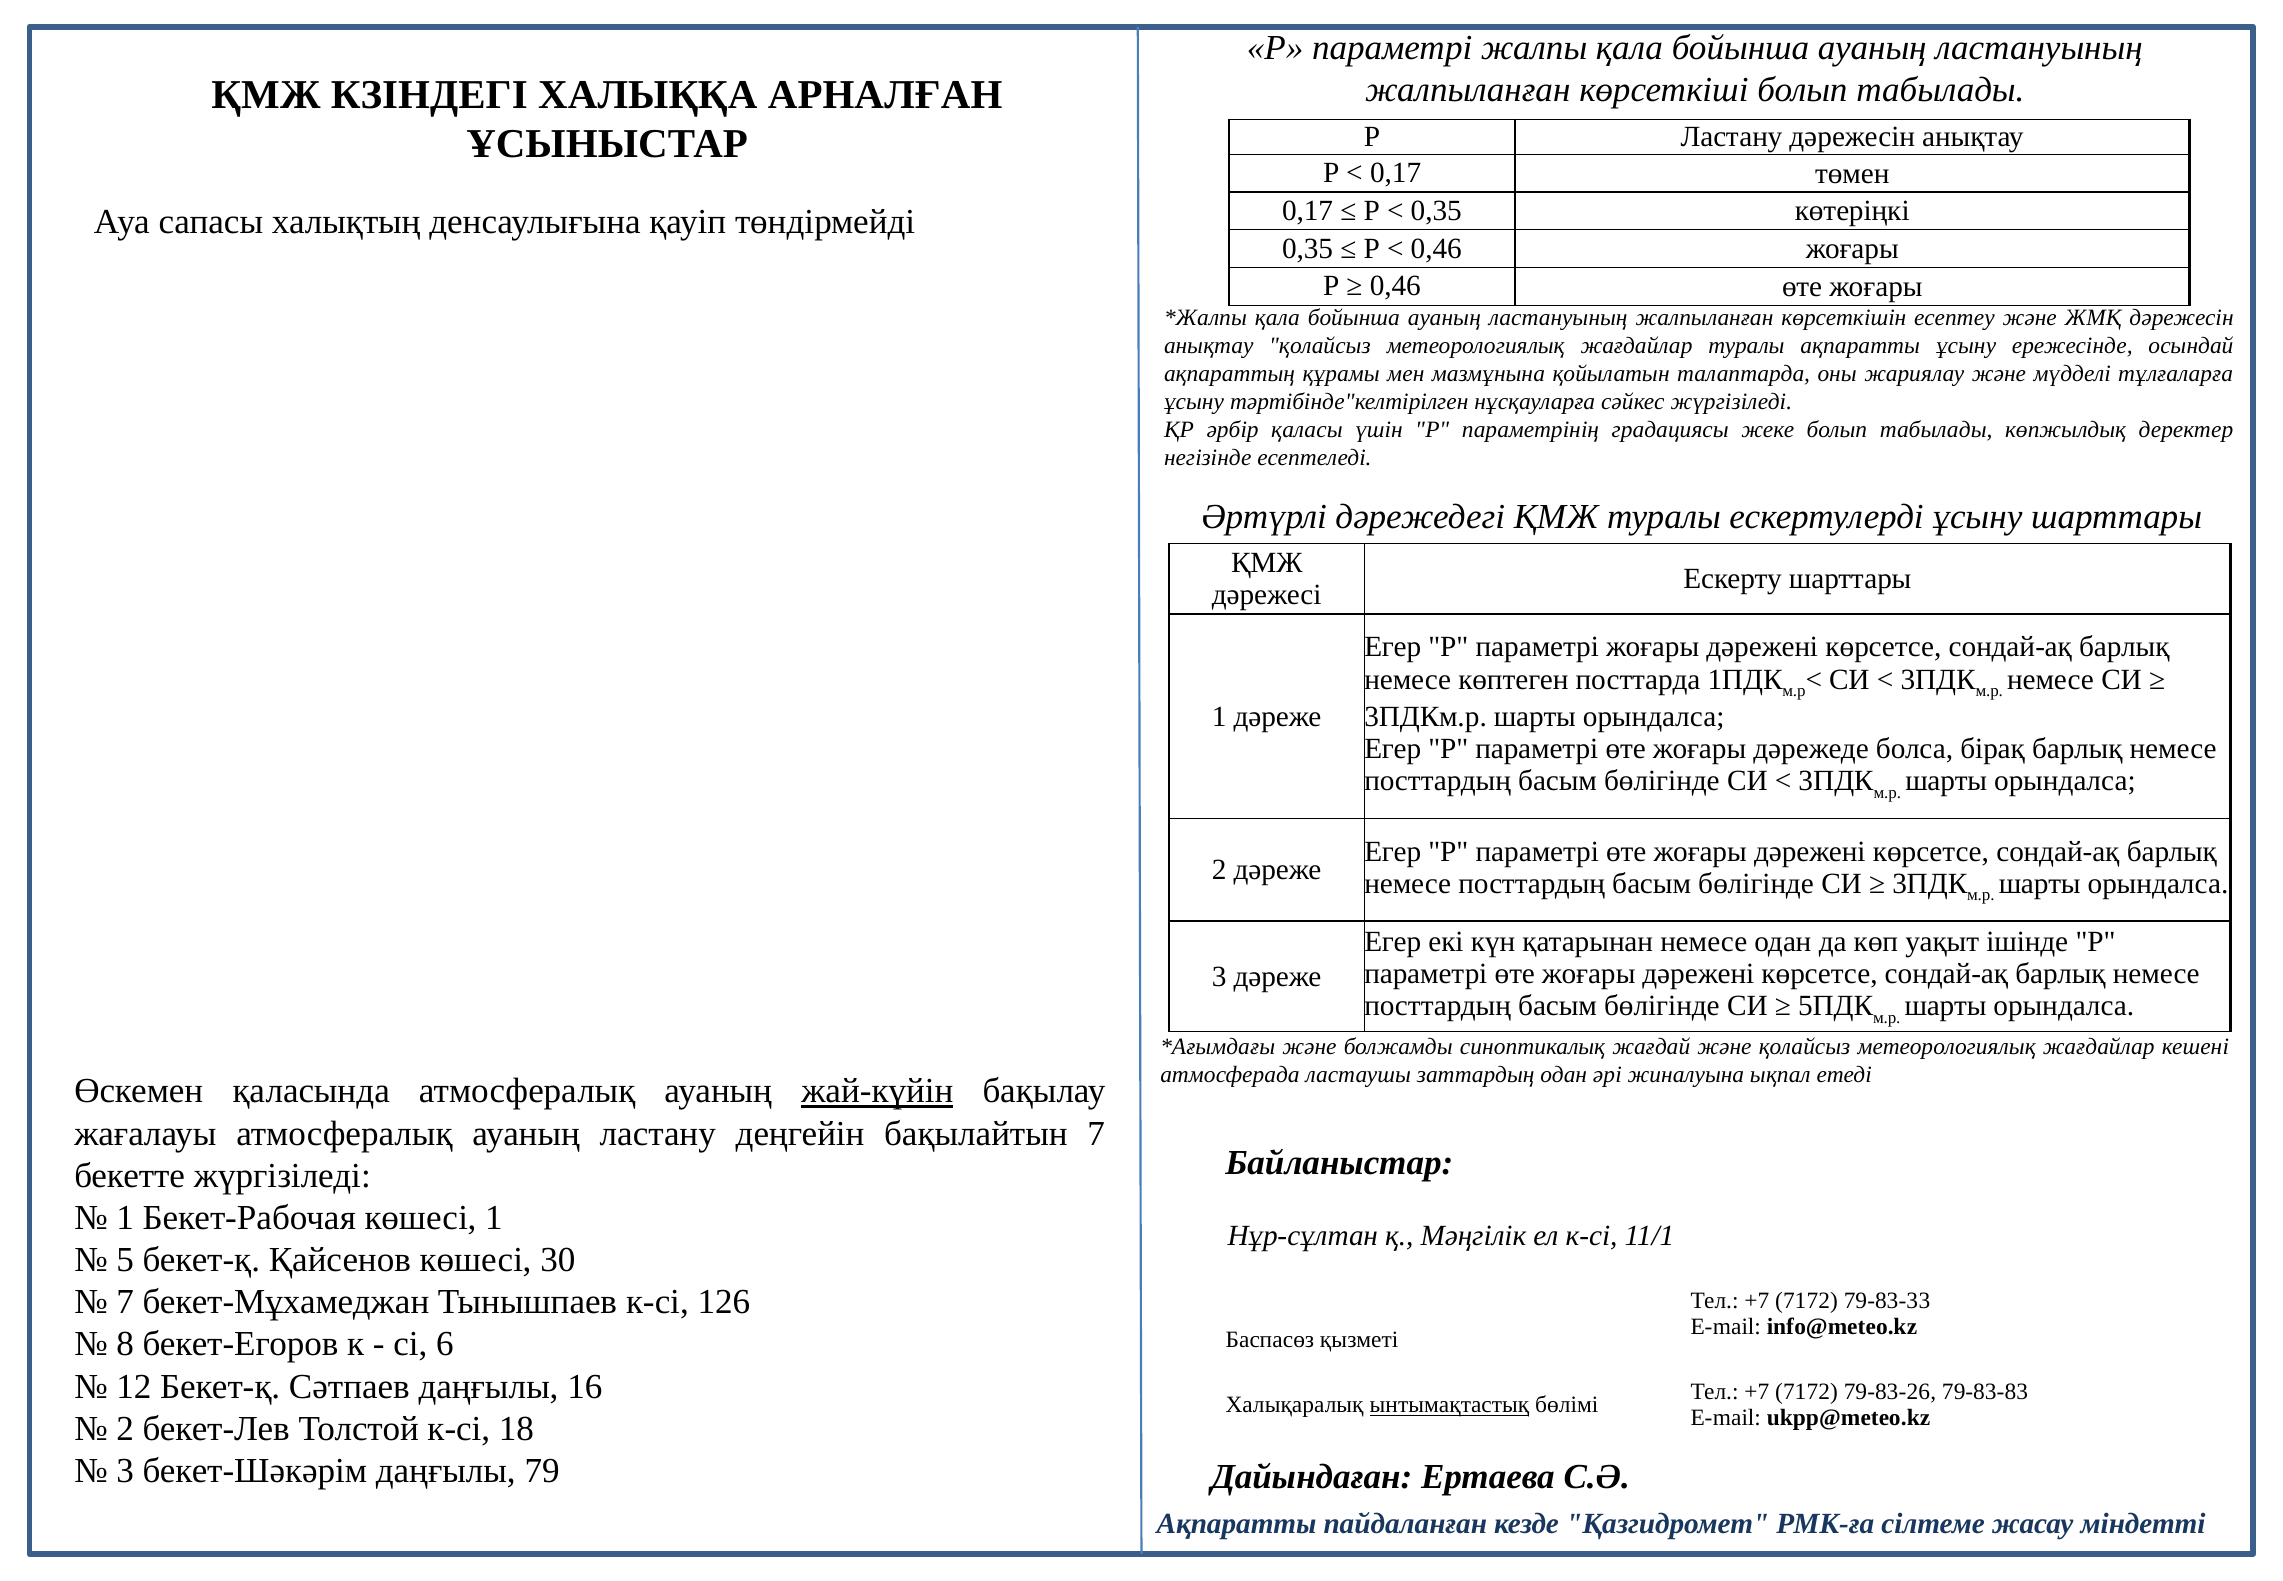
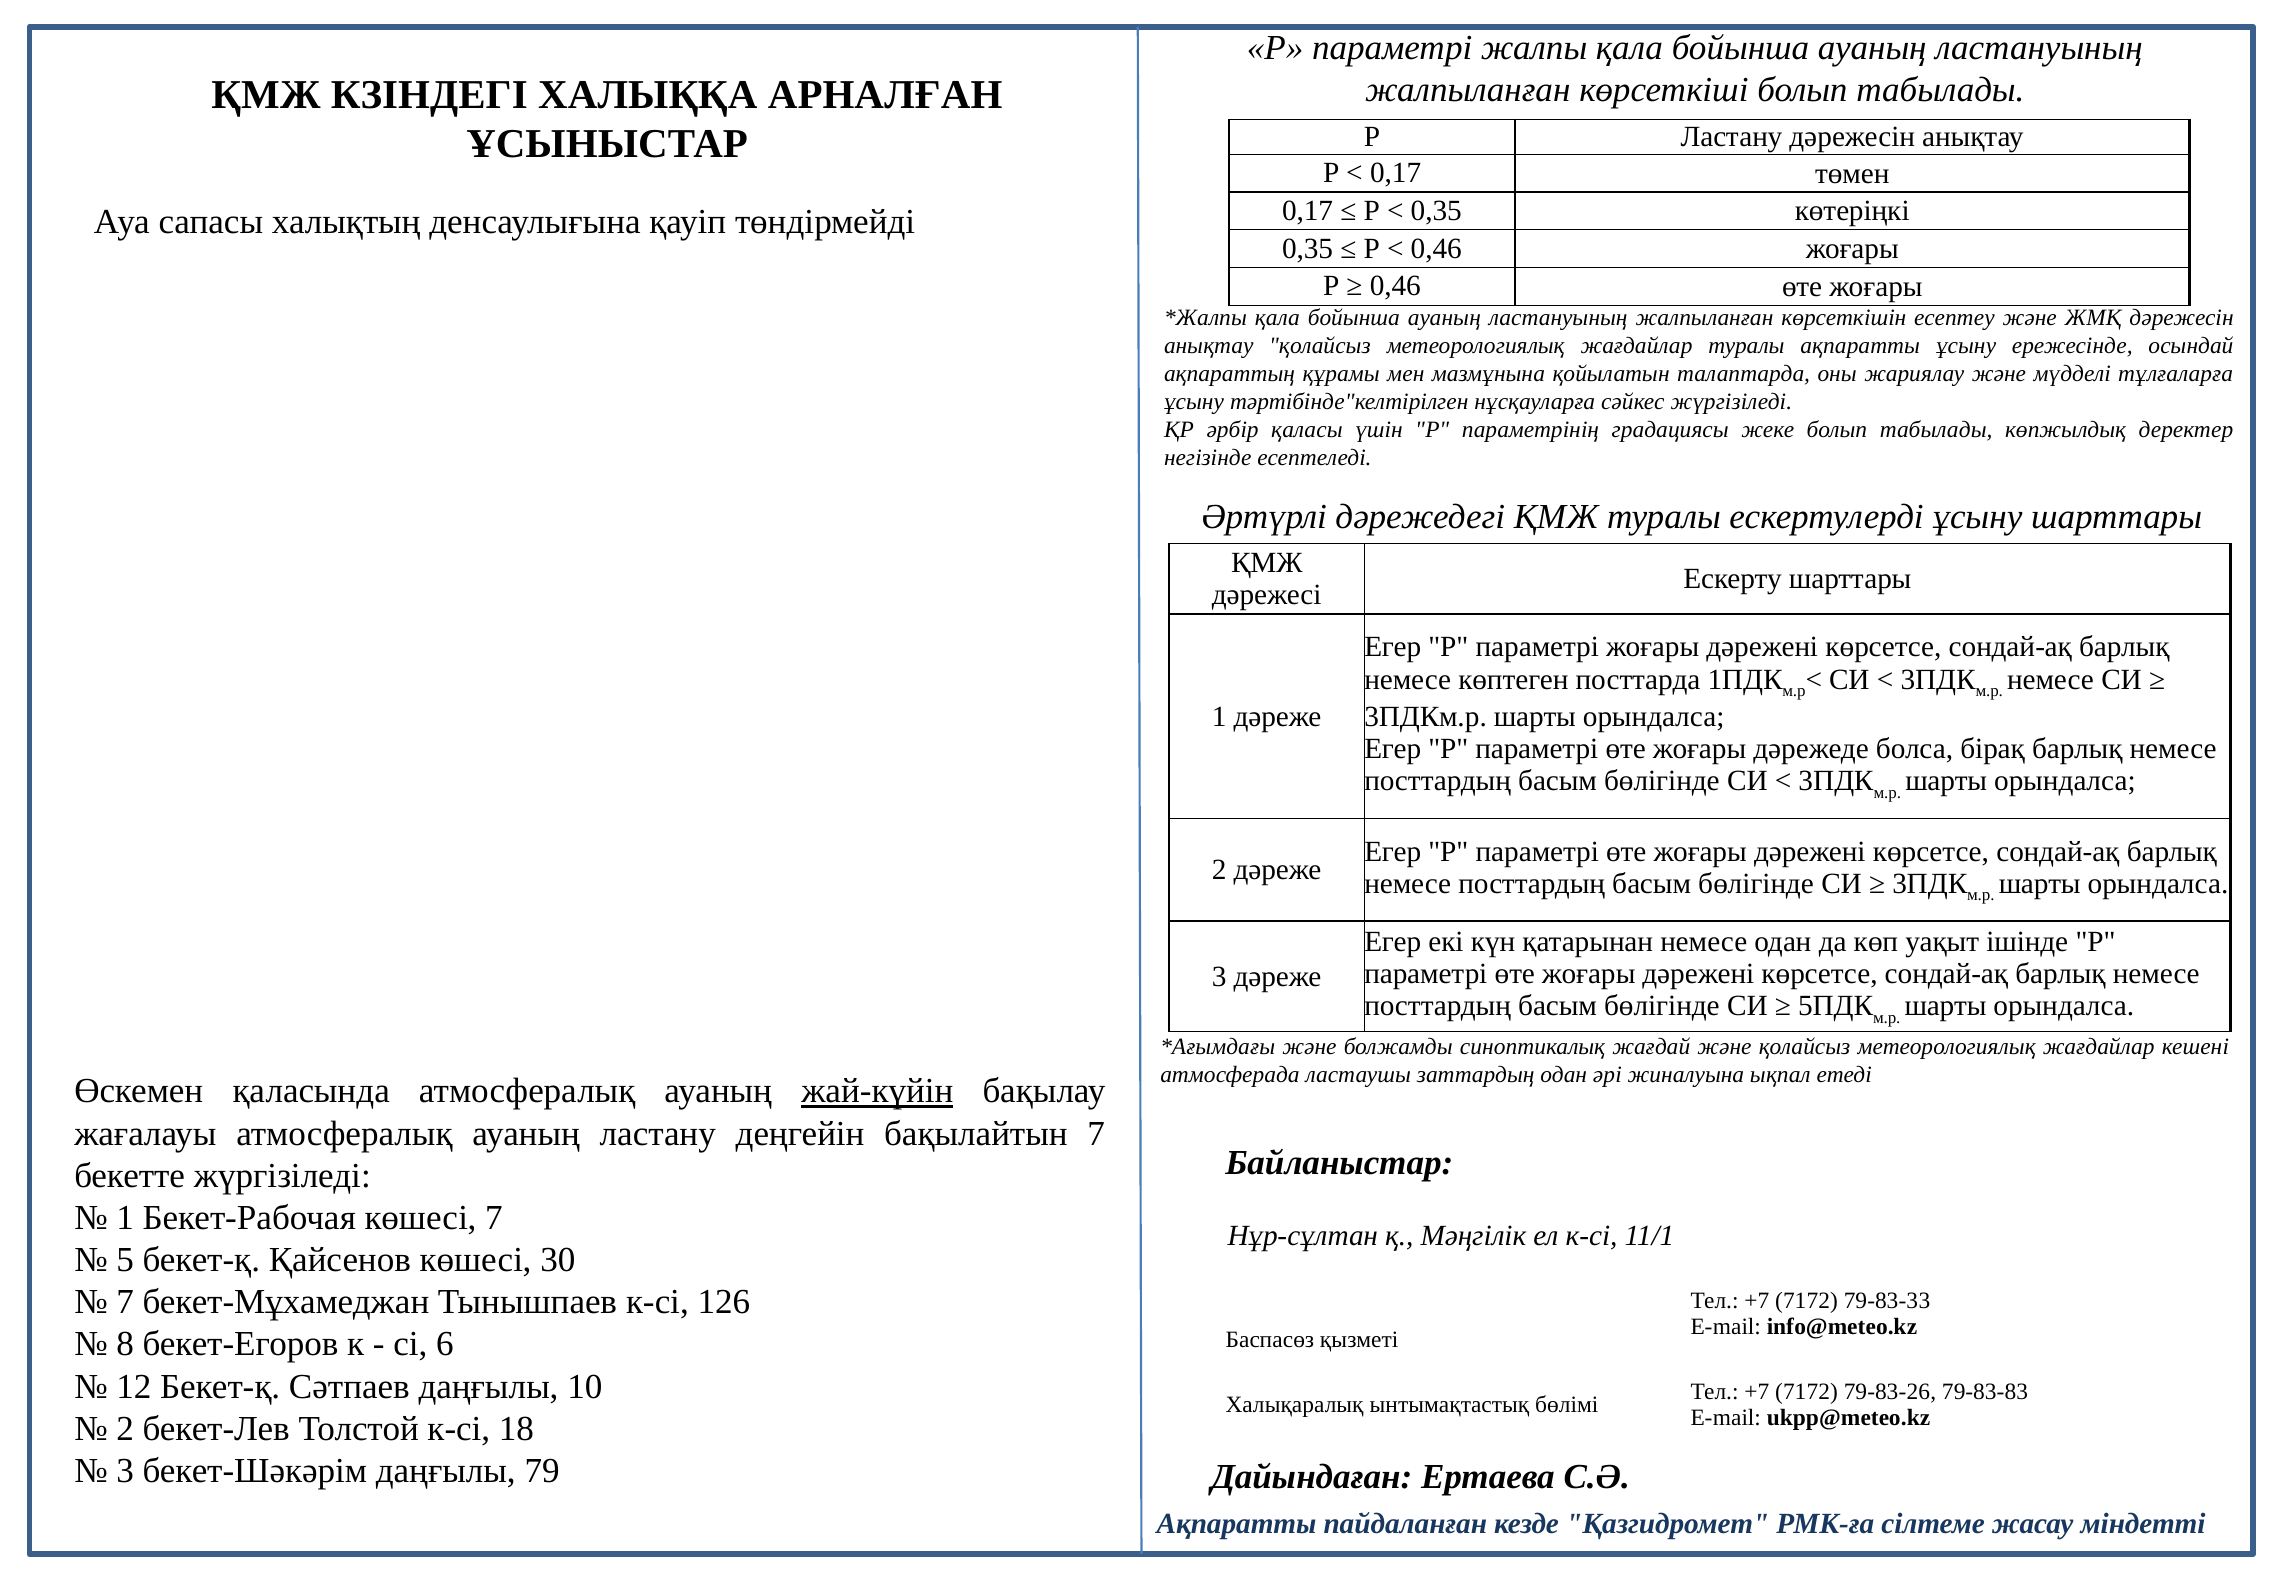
көшесі 1: 1 -> 7 (494, 1217)
16: 16 -> 10 (585, 1386)
ынтымақтастық underline: present -> none (1450, 1405)
